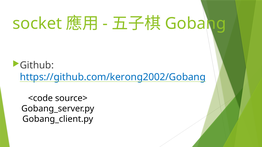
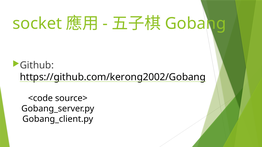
https://github.com/kerong2002/Gobang colour: blue -> black (113, 77)
